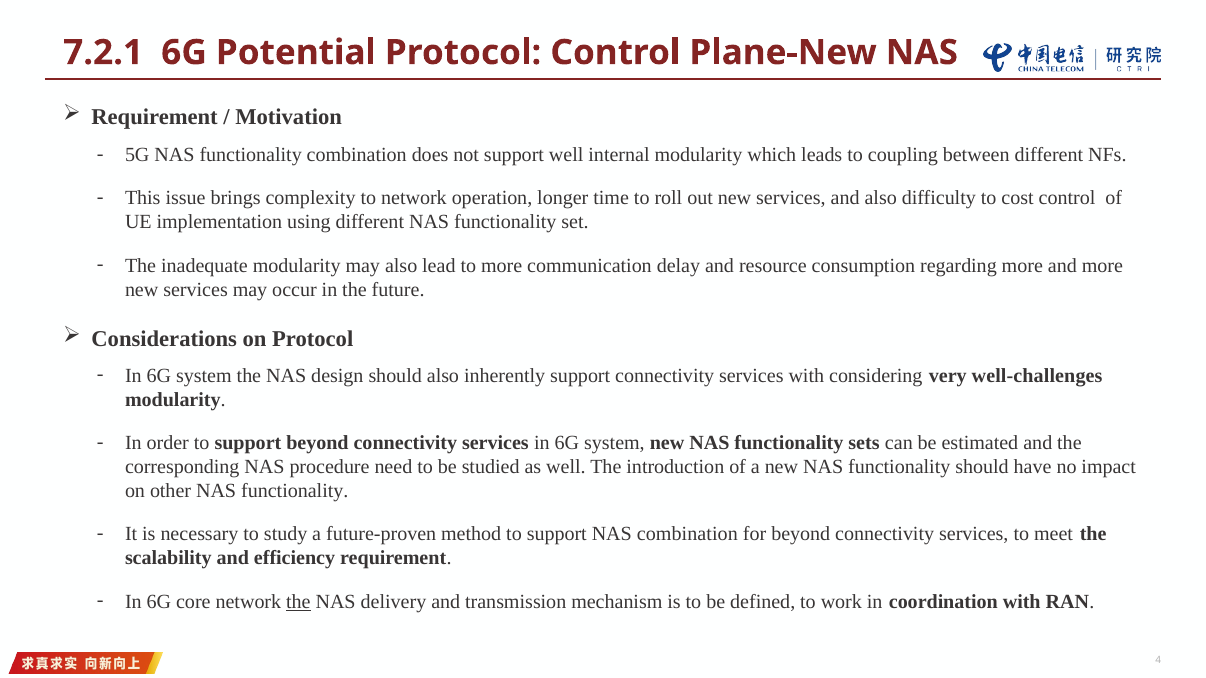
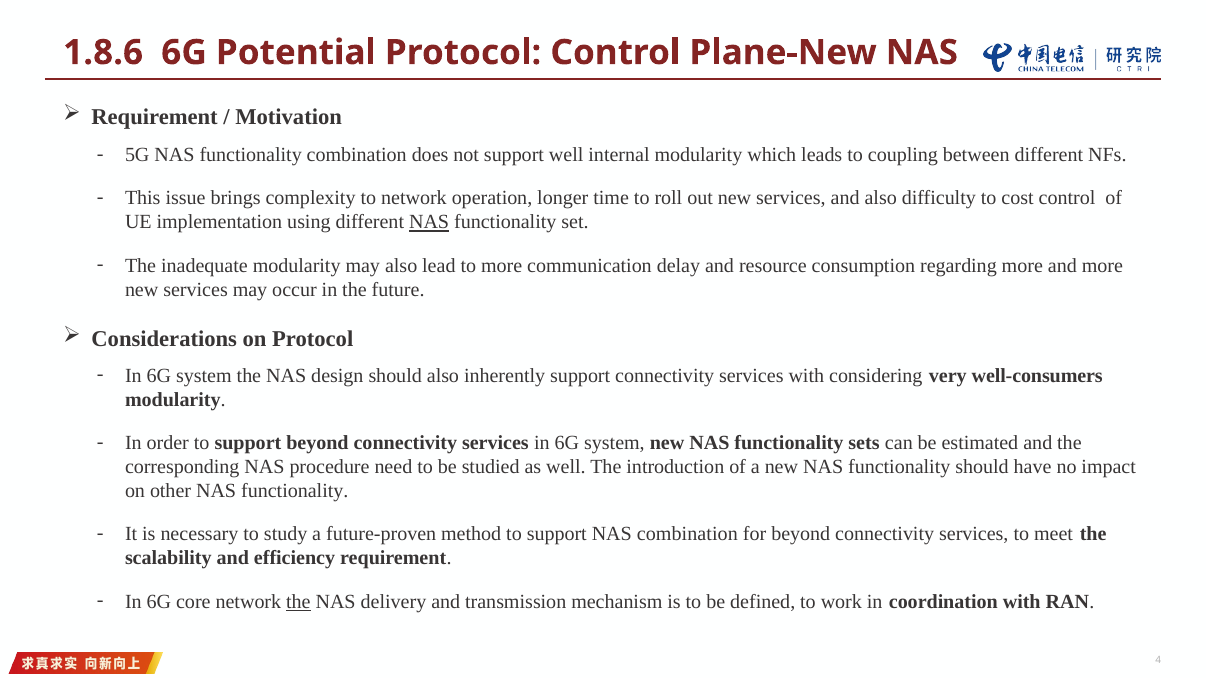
7.2.1: 7.2.1 -> 1.8.6 (103, 53)
NAS underline: none -> present (429, 222)
well-challenges: well-challenges -> well-consumers (1037, 376)
